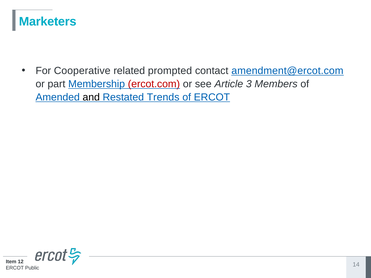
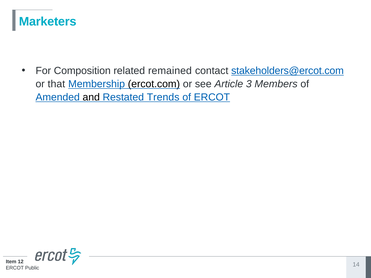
Cooperative: Cooperative -> Composition (82, 71)
prompted: prompted -> remained (170, 71)
amendment@ercot.com: amendment@ercot.com -> stakeholders@ercot.com (288, 71)
part: part -> that (56, 84)
ercot.com colour: red -> black (154, 84)
